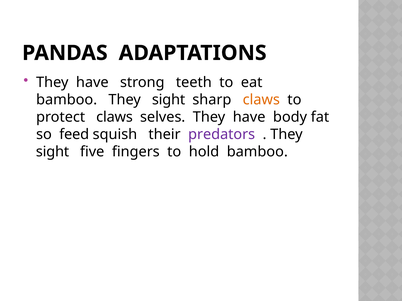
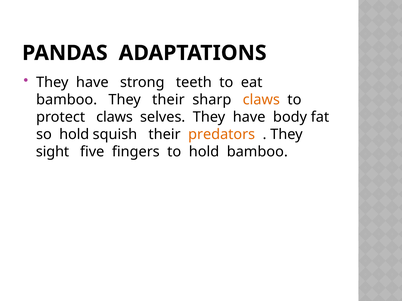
bamboo They sight: sight -> their (168, 100)
so feed: feed -> hold (74, 135)
predators colour: purple -> orange (222, 135)
